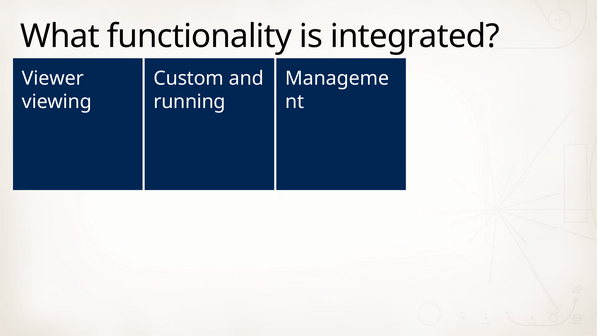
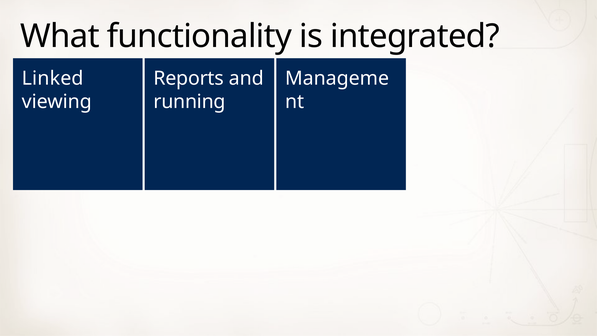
Viewer: Viewer -> Linked (53, 78)
Custom: Custom -> Reports (189, 78)
